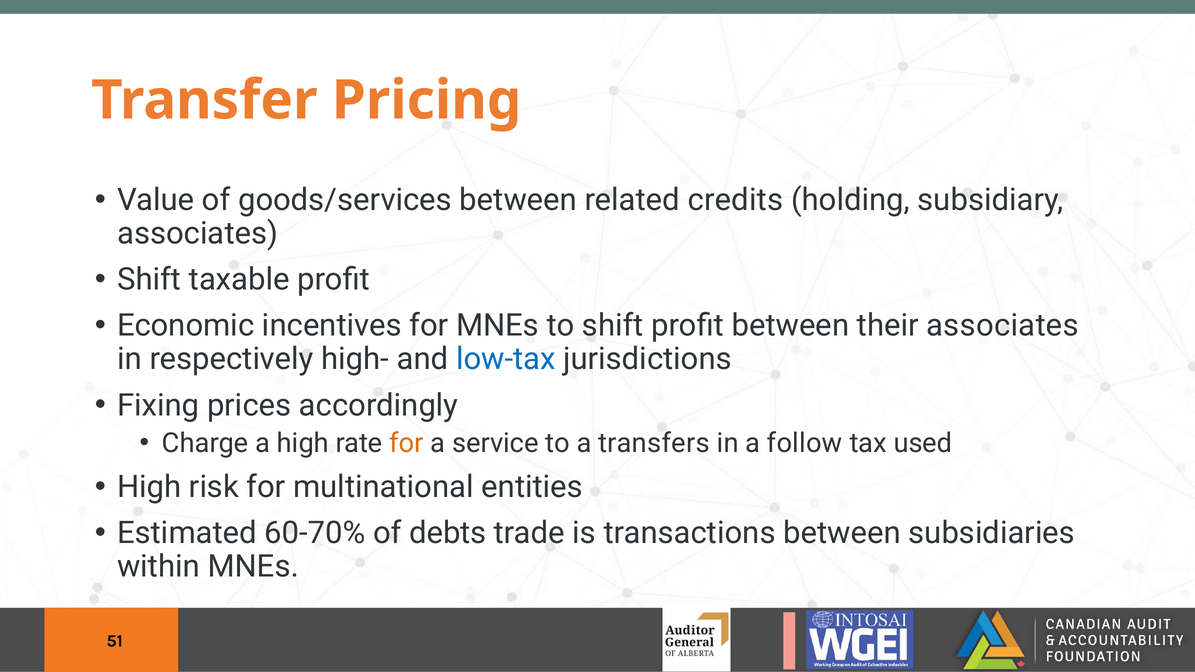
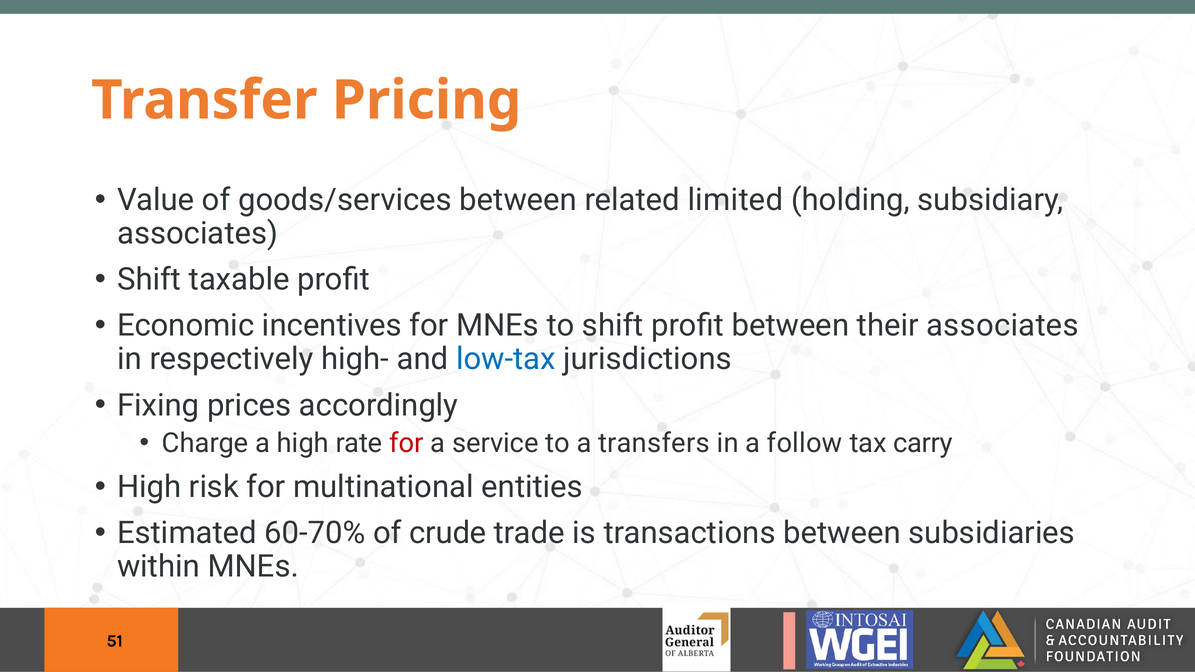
credits: credits -> limited (735, 200)
for colour: orange -> red (407, 443)
used: used -> carry (923, 443)
debts: debts -> crude (448, 533)
